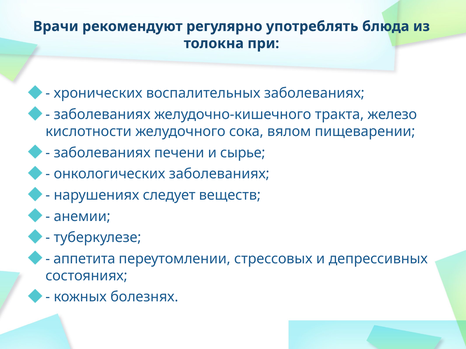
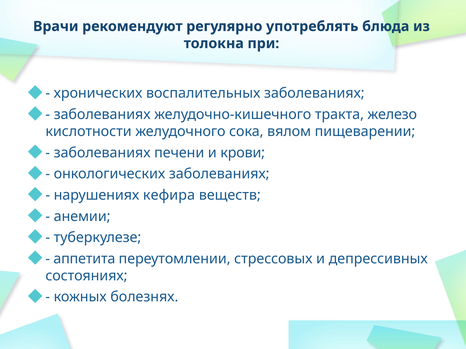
сырье: сырье -> крови (243, 153)
следует: следует -> кефира (169, 195)
